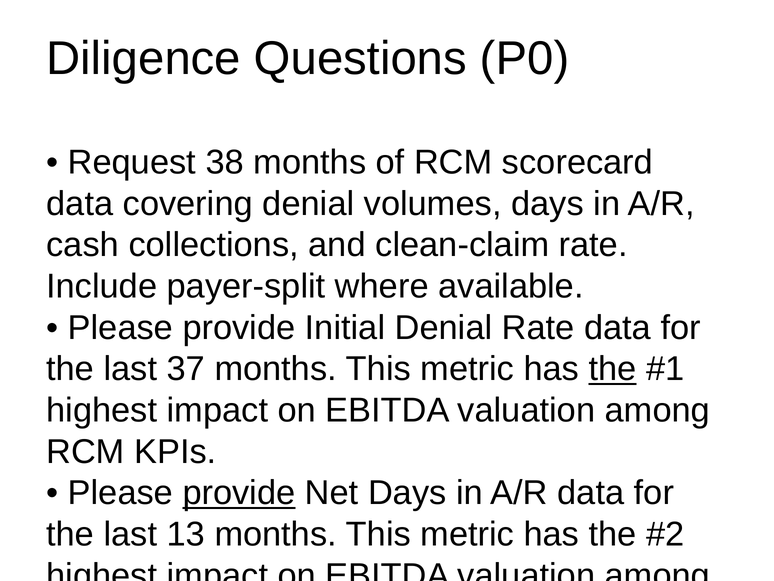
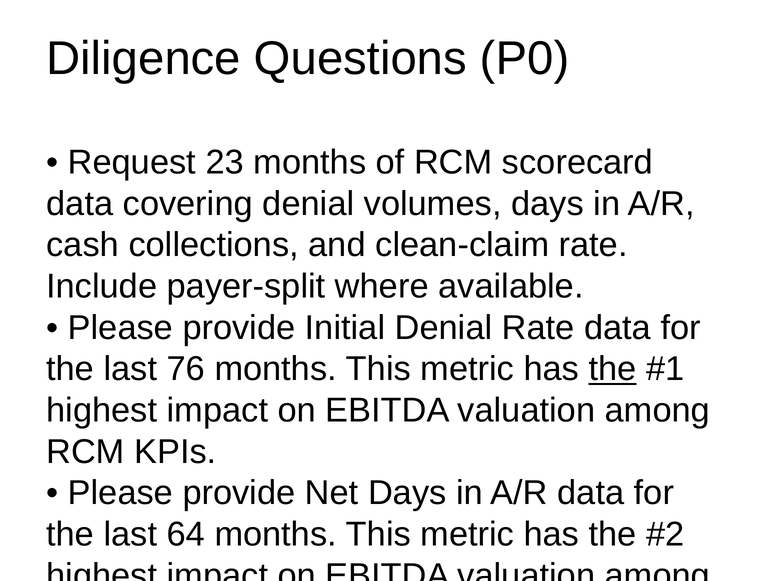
38: 38 -> 23 (225, 162)
37: 37 -> 76 (186, 369)
provide underline: present -> none (239, 493)
13: 13 -> 64 (186, 534)
